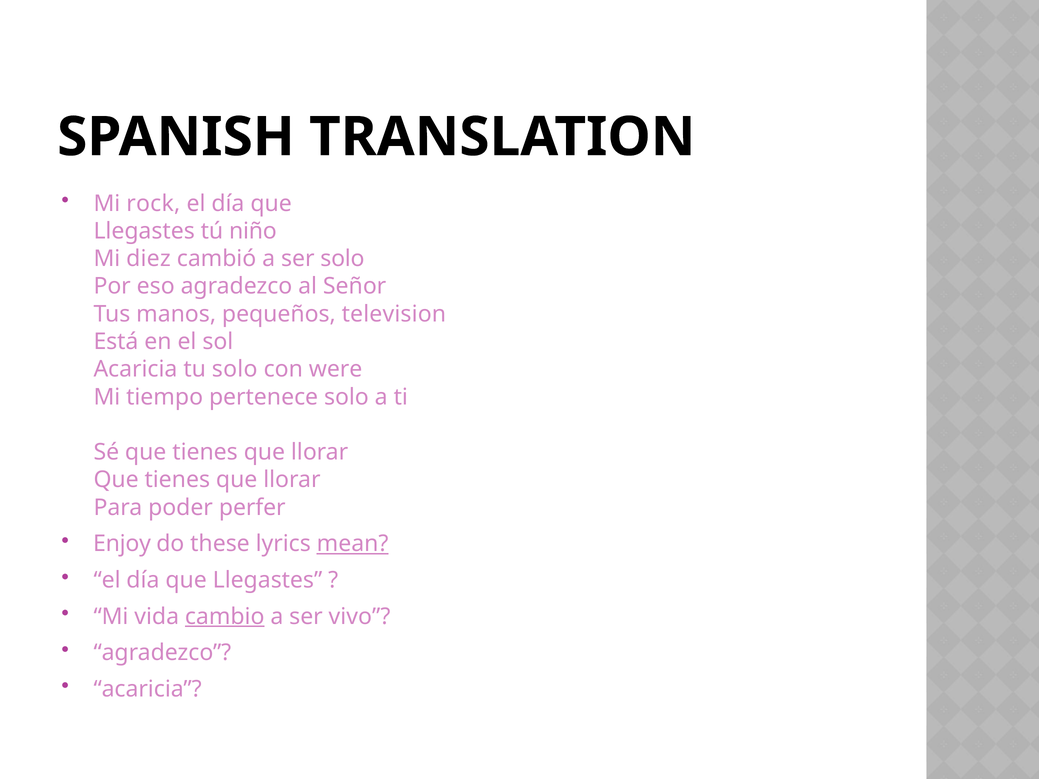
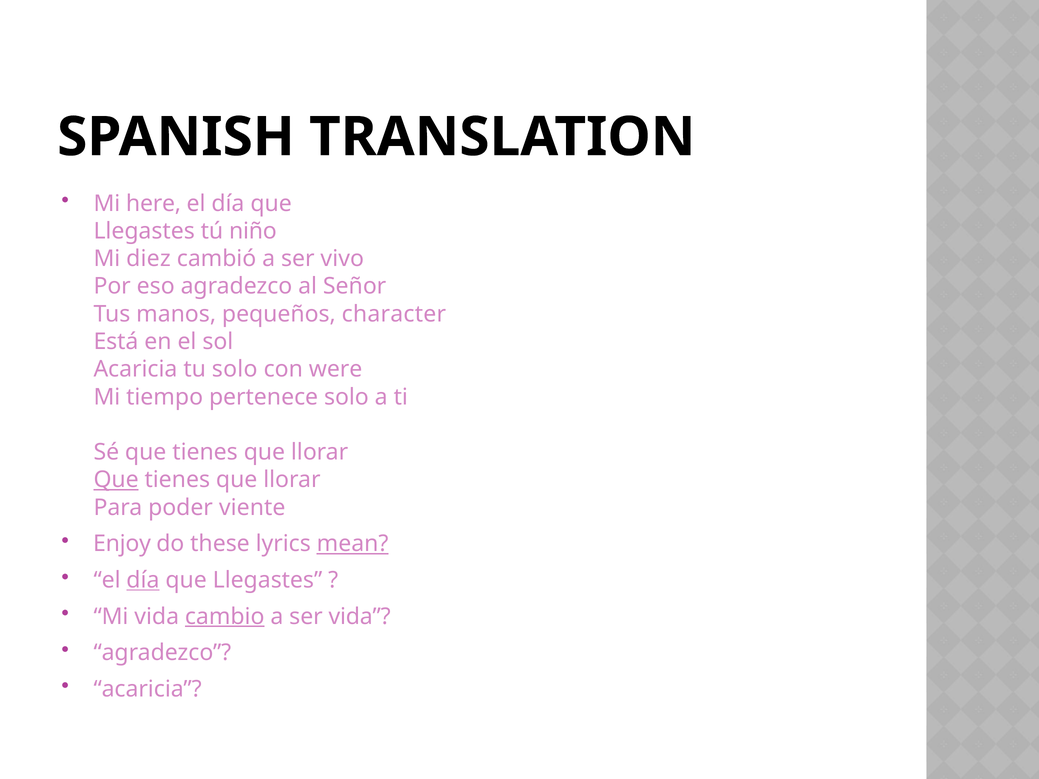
rock: rock -> here (154, 204)
ser solo: solo -> vivo (342, 259)
television: television -> character (394, 314)
Que underline: none -> present (116, 480)
perfer: perfer -> viente (252, 508)
día underline: none -> present (143, 580)
ser vivo: vivo -> vida (360, 617)
